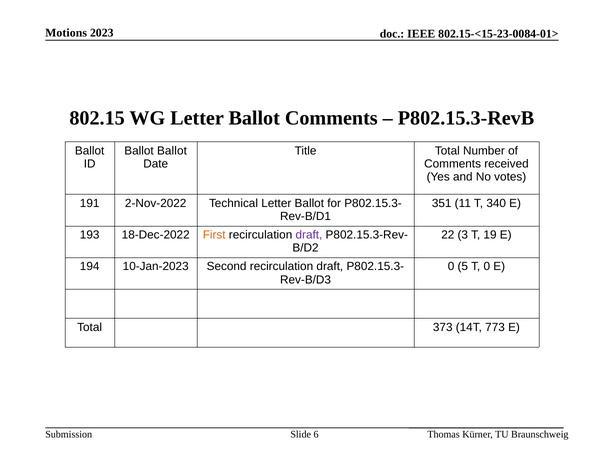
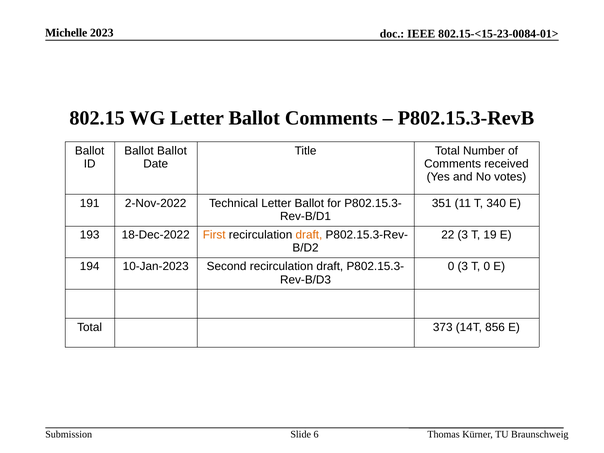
Motions: Motions -> Michelle (66, 33)
draft colour: purple -> orange (309, 235)
0 5: 5 -> 3 (463, 267)
773: 773 -> 856 (495, 327)
